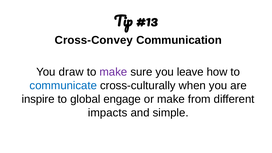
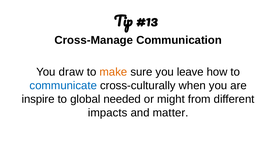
Cross-Convey: Cross-Convey -> Cross-Manage (94, 40)
make colour: purple -> orange (113, 72)
engage: engage -> needed (122, 99)
or make: make -> might (171, 99)
simple: simple -> matter (171, 113)
